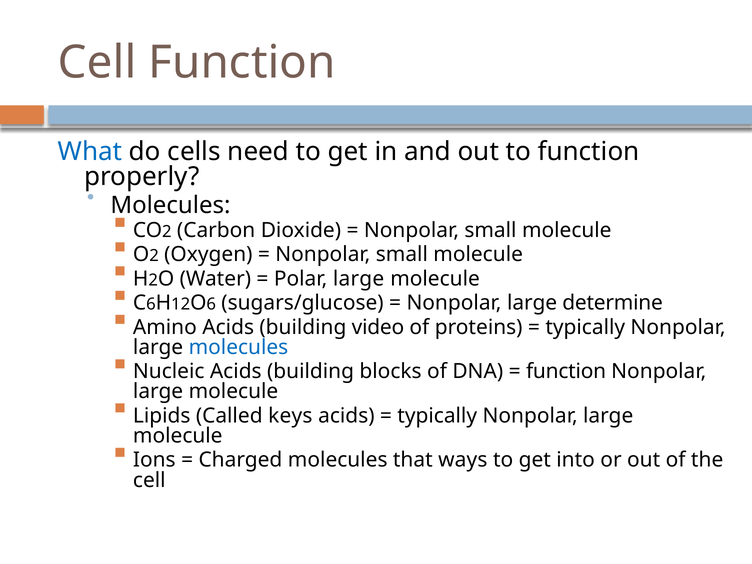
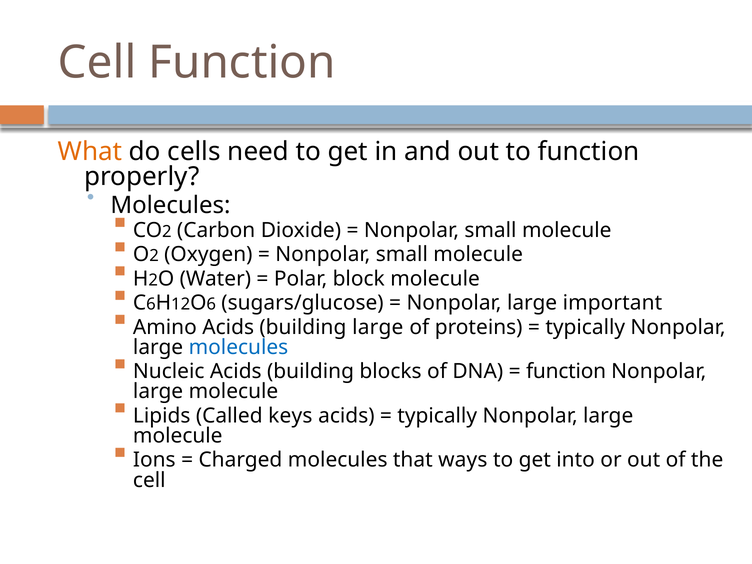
What colour: blue -> orange (90, 152)
Polar large: large -> block (359, 279)
determine: determine -> important (612, 303)
building video: video -> large (378, 327)
